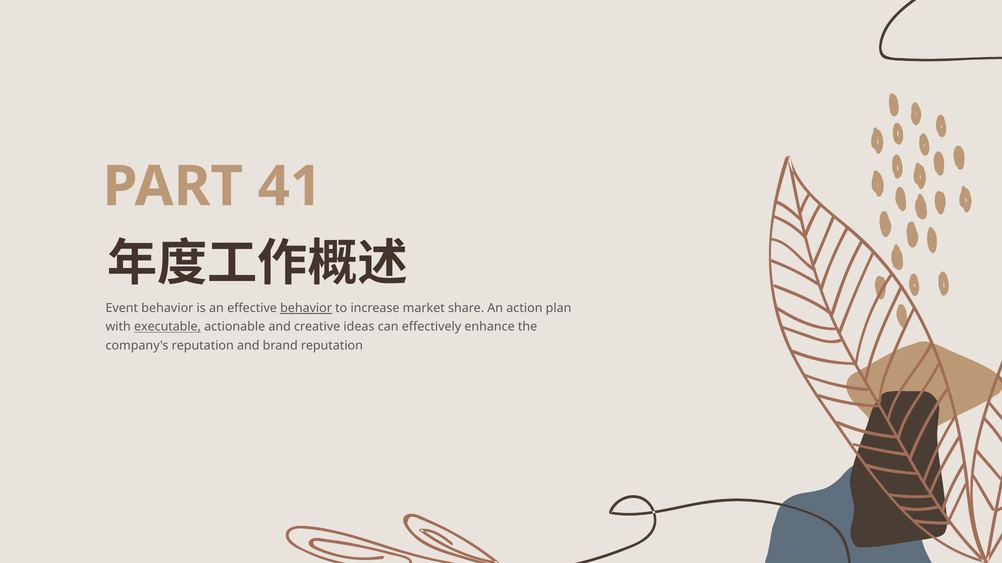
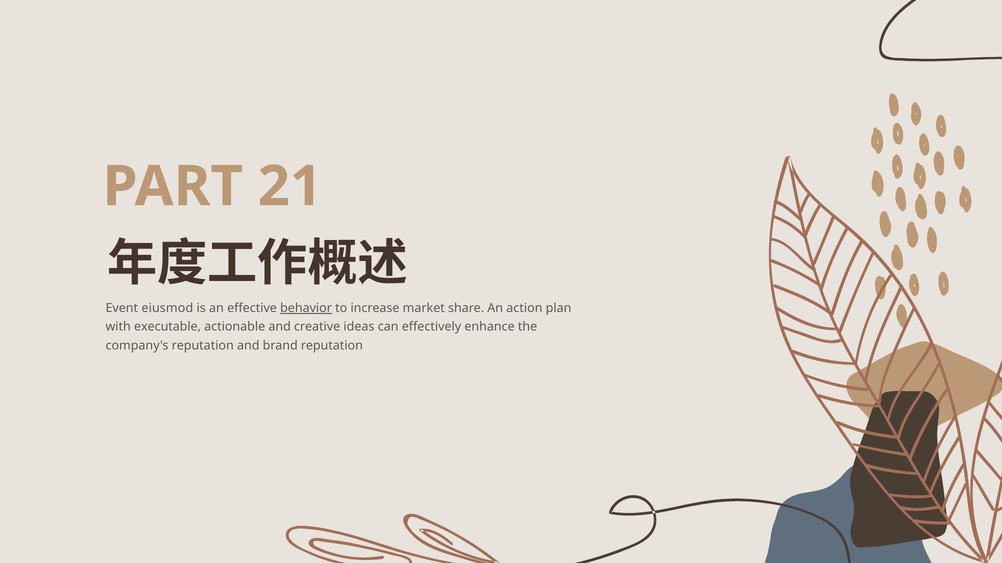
41: 41 -> 21 (290, 187)
Event behavior: behavior -> eiusmod (167, 308)
executable underline: present -> none (168, 327)
